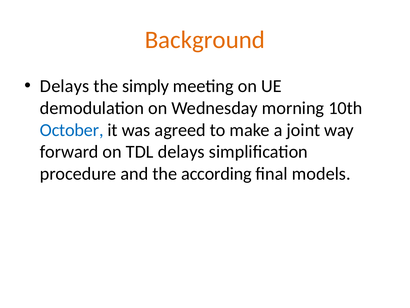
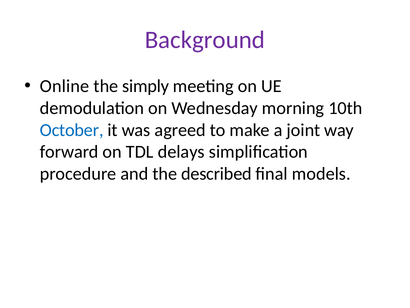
Background colour: orange -> purple (205, 40)
Delays: Delays -> Online (65, 86)
according: according -> described (216, 174)
